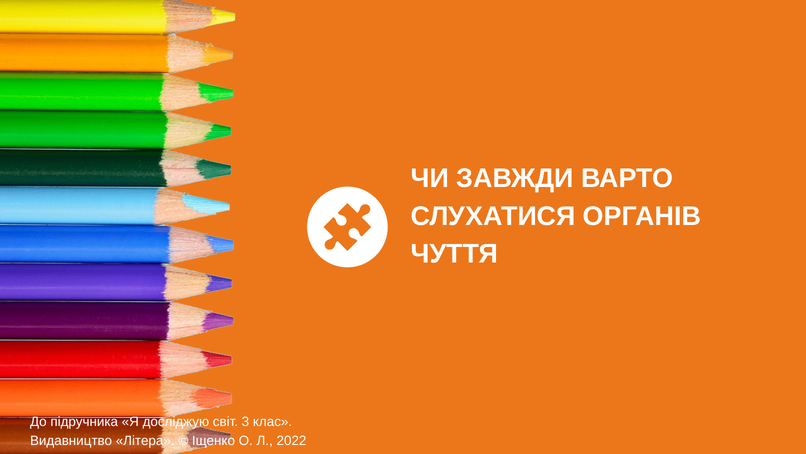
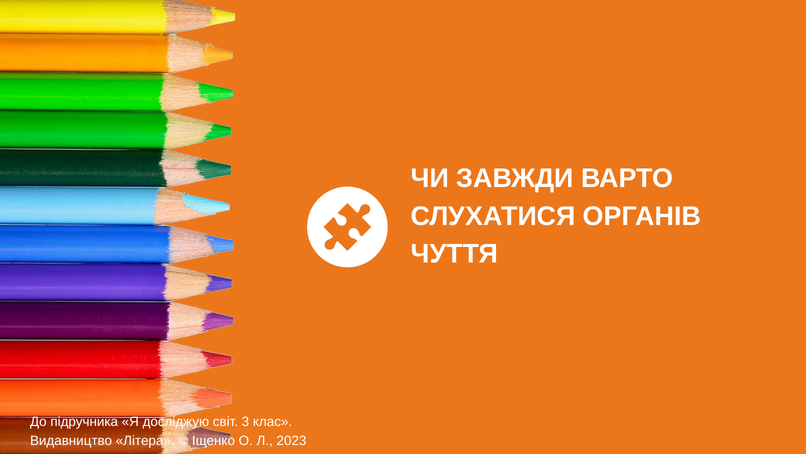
2022: 2022 -> 2023 (292, 440)
